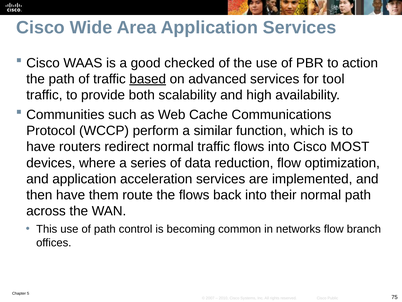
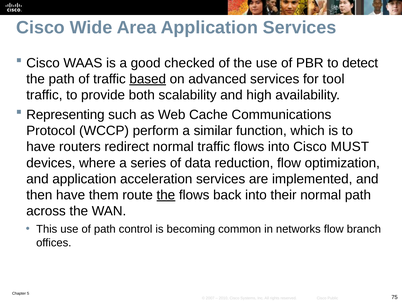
action: action -> detect (360, 63)
Communities: Communities -> Representing (65, 114)
MOST: MOST -> MUST (350, 147)
the underline: none -> present (166, 195)
